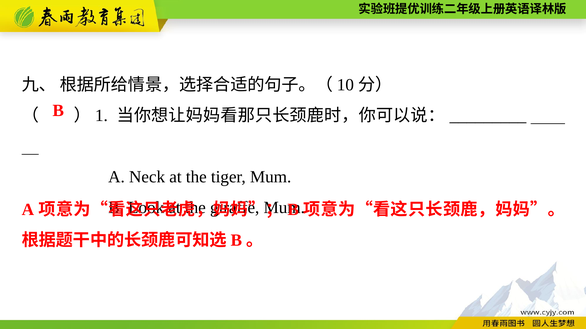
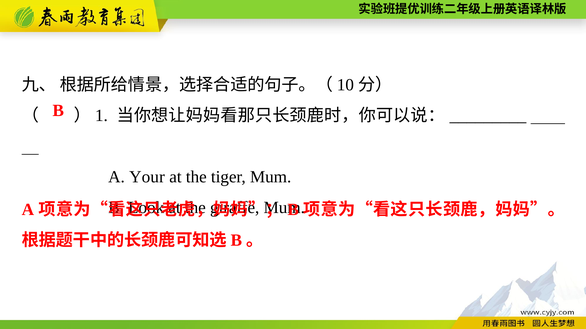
Neck: Neck -> Your (147, 177)
